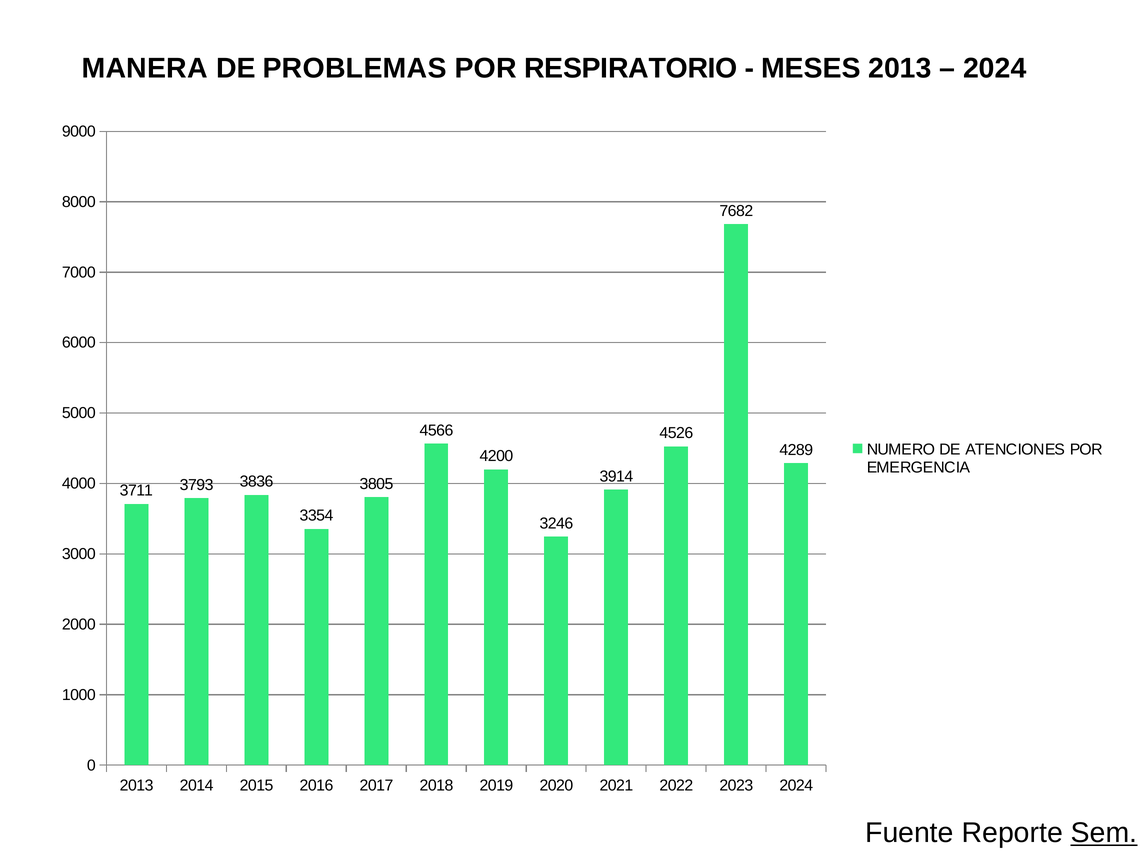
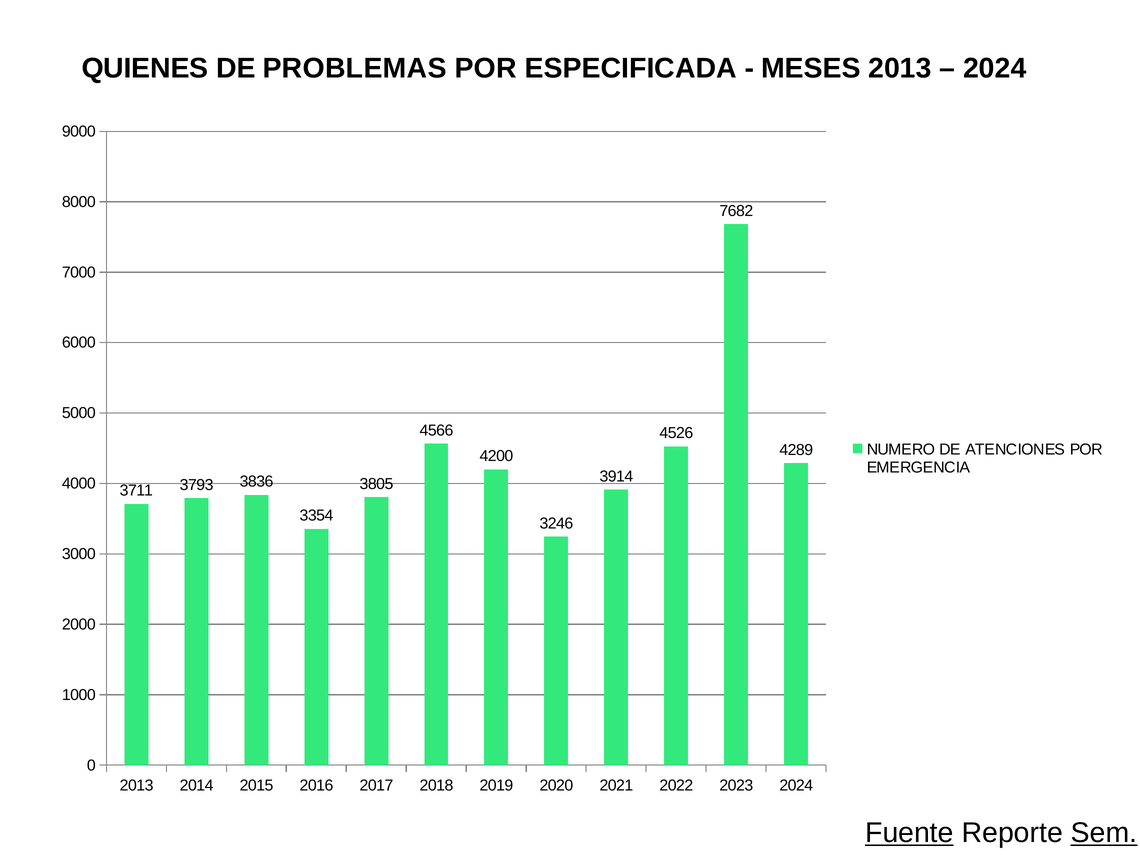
MANERA: MANERA -> QUIENES (145, 68)
RESPIRATORIO: RESPIRATORIO -> ESPECIFICADA (631, 68)
Fuente underline: none -> present (909, 833)
